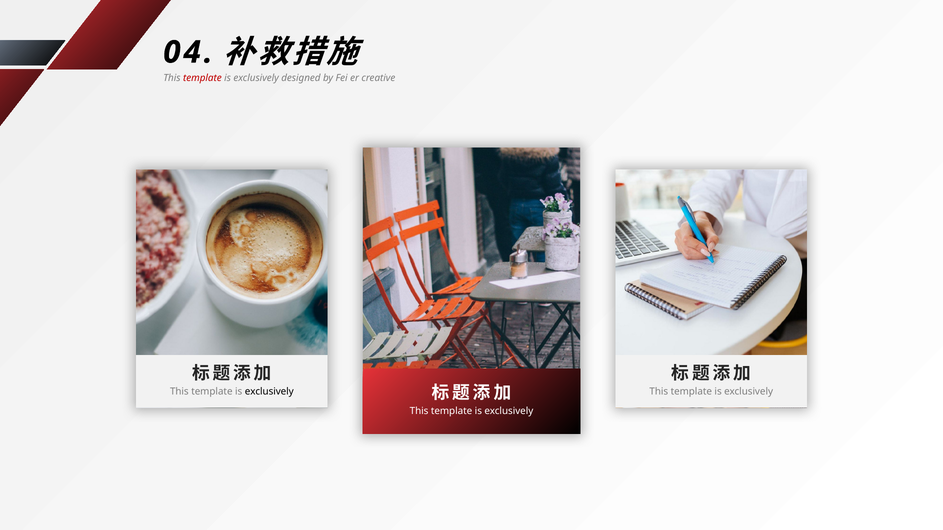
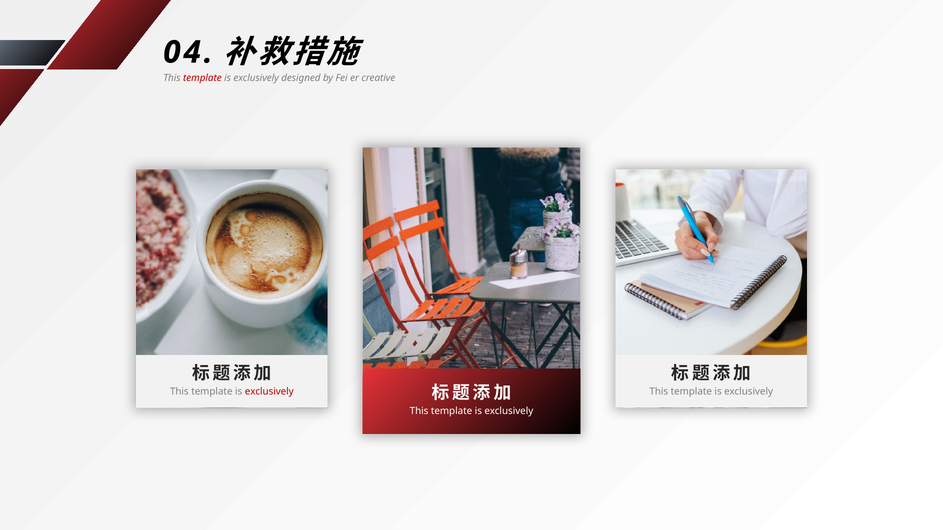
exclusively colour: black -> red (269, 392)
